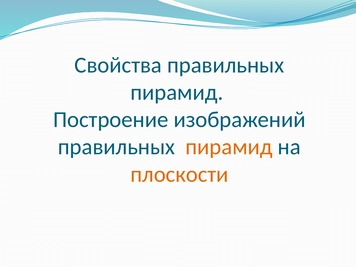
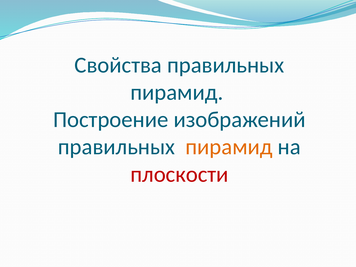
плоскости colour: orange -> red (179, 174)
